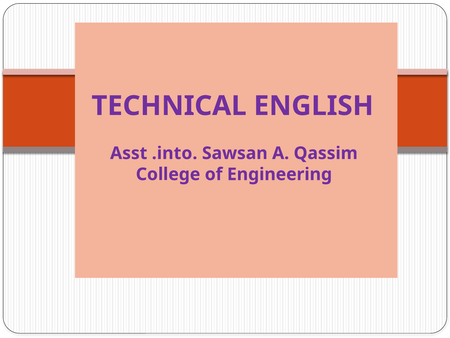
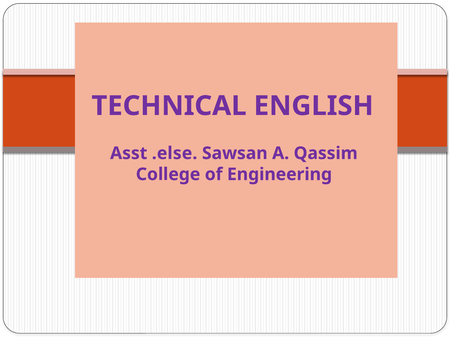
.into: .into -> .else (175, 153)
